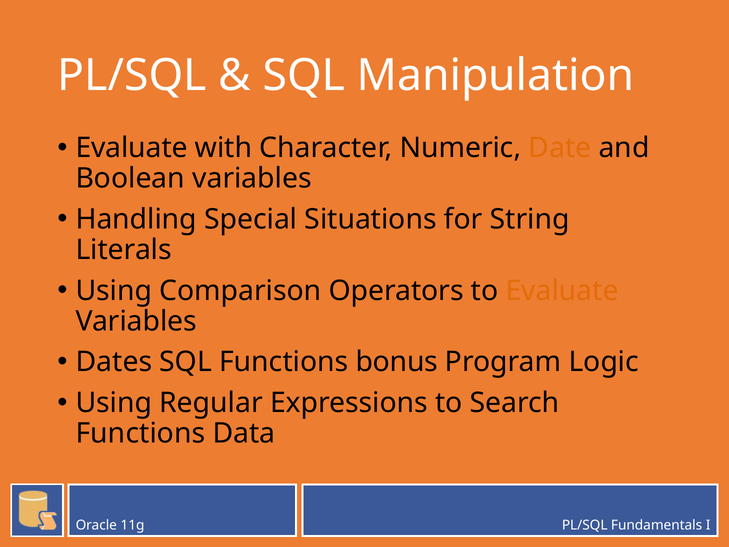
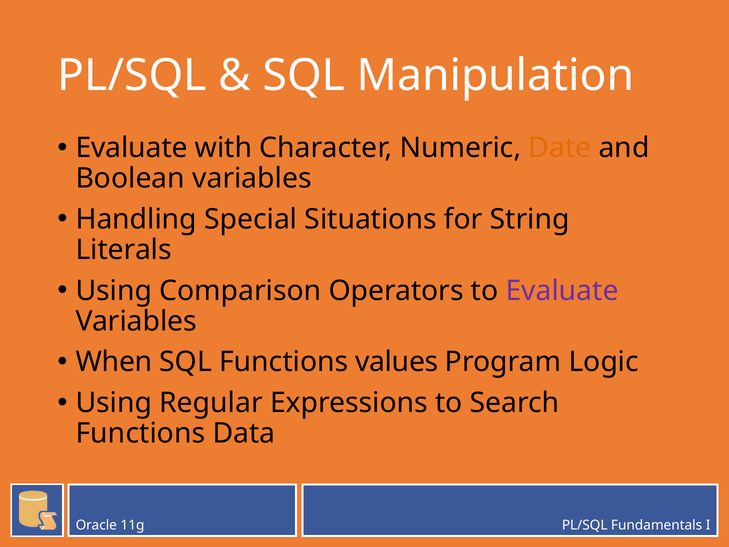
Evaluate colour: orange -> purple (562, 291)
Dates: Dates -> When (114, 362)
bonus: bonus -> values (397, 362)
